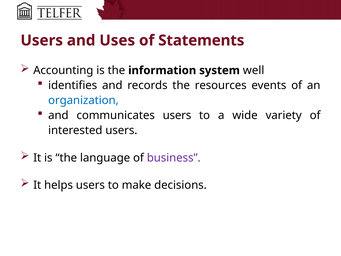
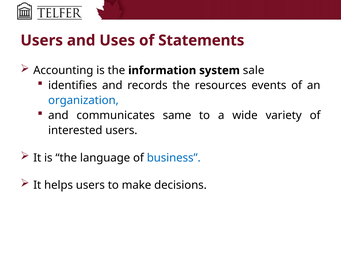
well: well -> sale (254, 70)
communicates users: users -> same (177, 115)
business colour: purple -> blue (174, 158)
